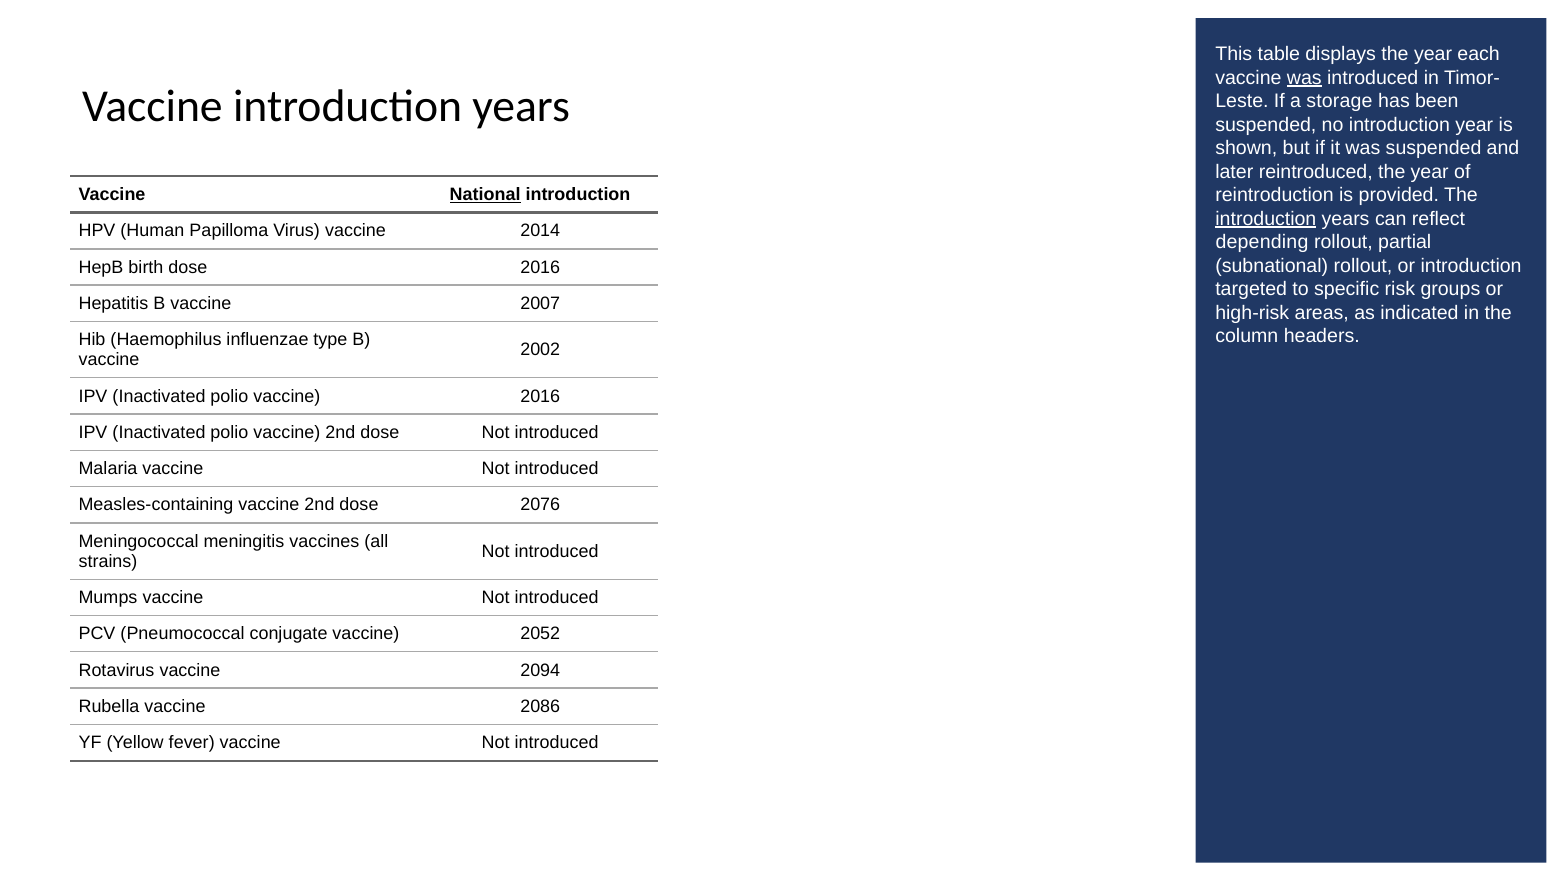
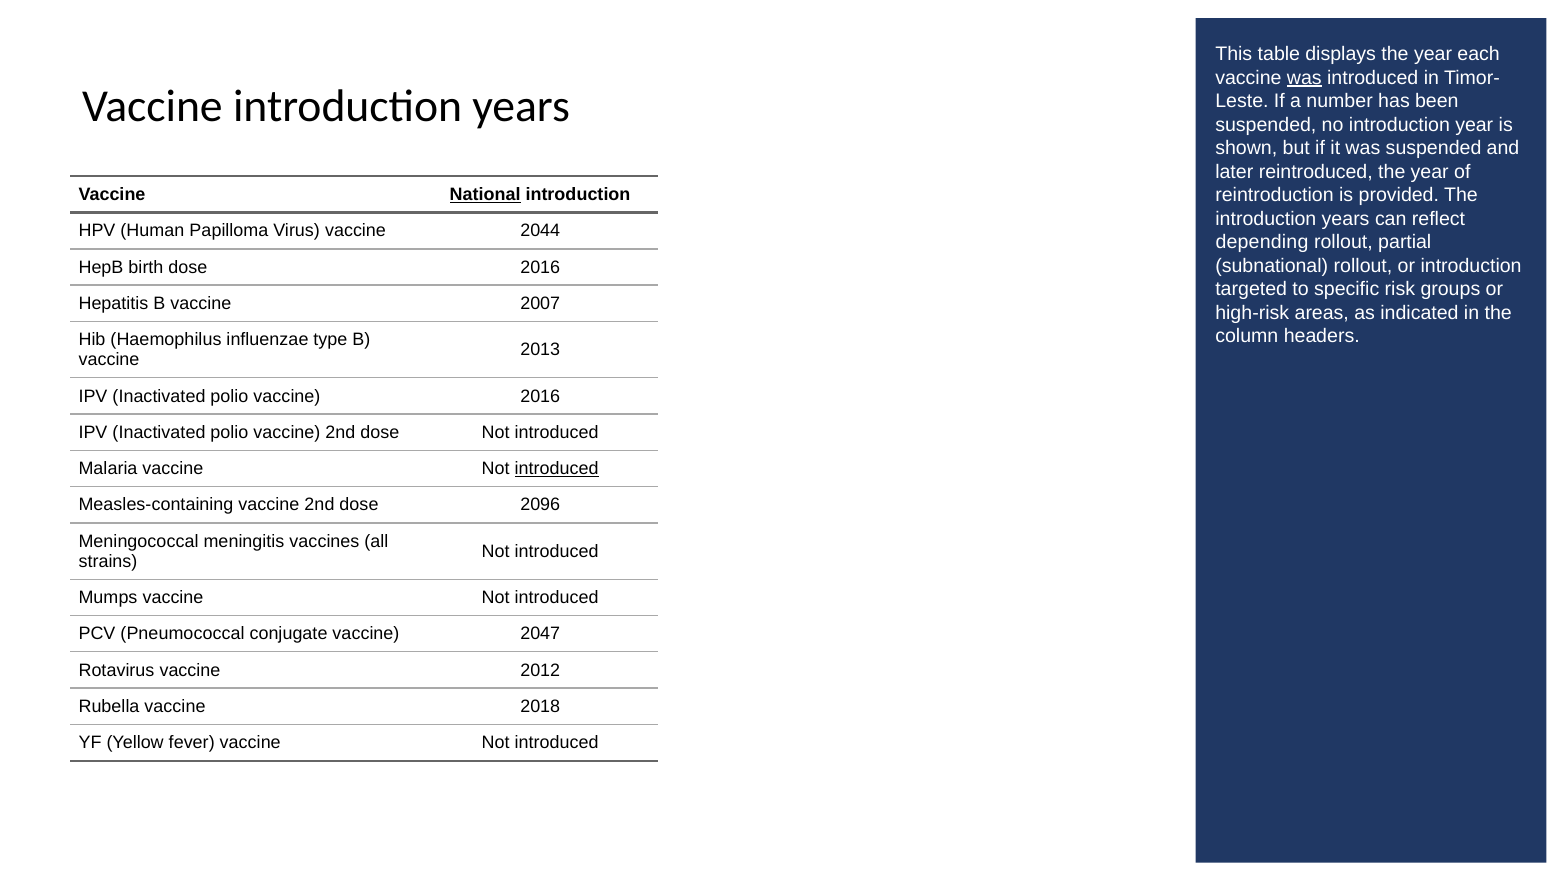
storage: storage -> number (1340, 101)
introduction underline: present -> none (1266, 219)
2014: 2014 -> 2044 (540, 231)
2002: 2002 -> 2013 (540, 350)
introduced underline: none -> present (557, 469)
2076: 2076 -> 2096 (540, 505)
2052: 2052 -> 2047 (540, 634)
2094: 2094 -> 2012 (540, 670)
2086: 2086 -> 2018 (540, 706)
